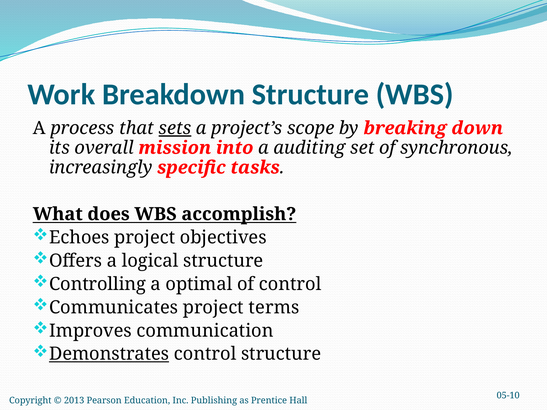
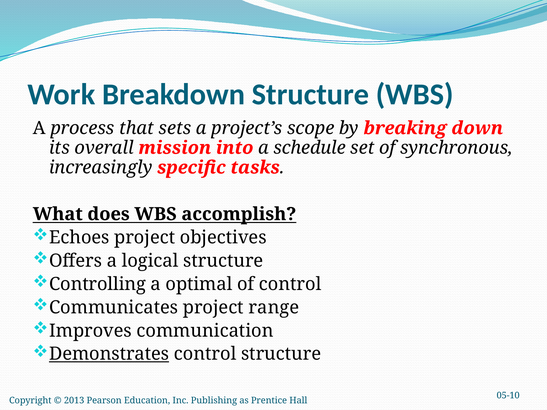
sets underline: present -> none (175, 128)
auditing: auditing -> schedule (310, 148)
terms: terms -> range (274, 308)
